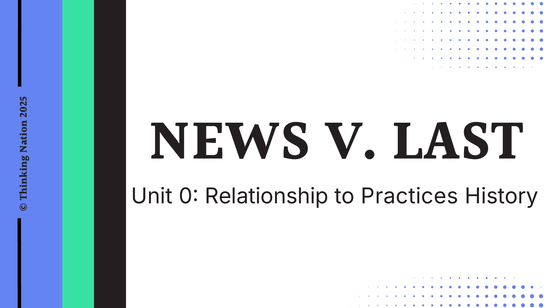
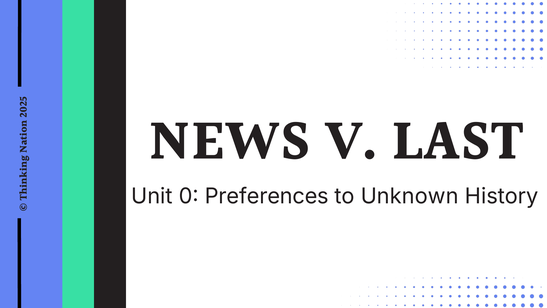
Relationship: Relationship -> Preferences (267, 196)
Practices: Practices -> Unknown (410, 196)
